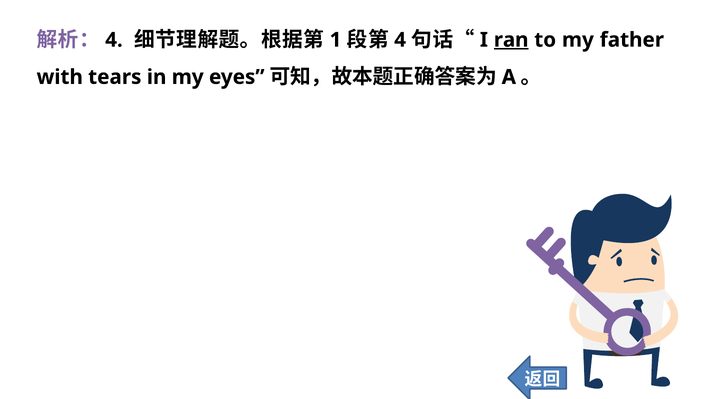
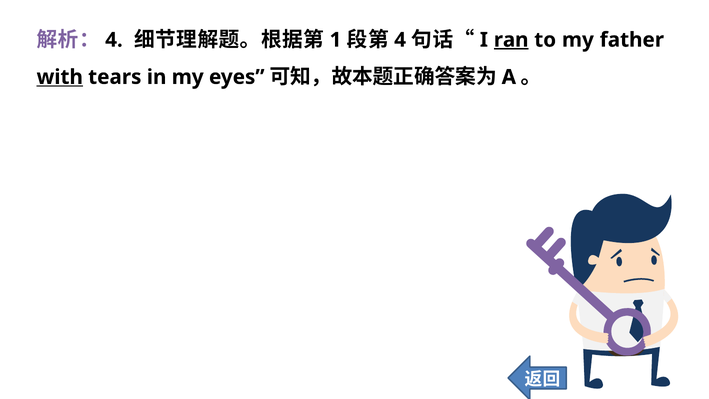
with underline: none -> present (60, 77)
